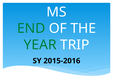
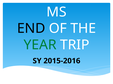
END colour: green -> black (31, 29)
